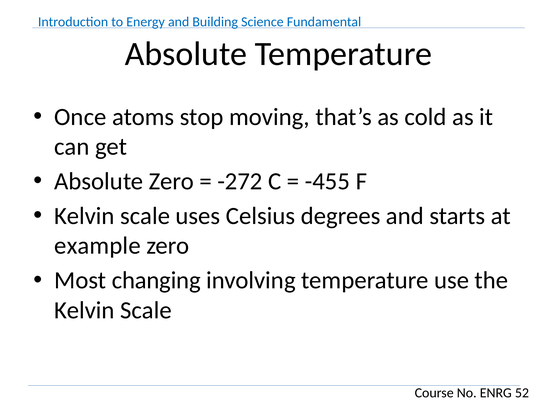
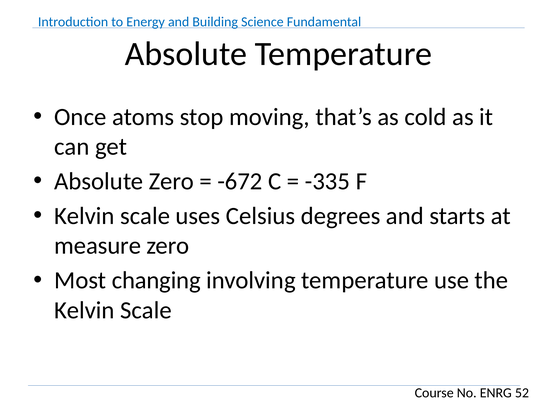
-272: -272 -> -672 (240, 181)
-455: -455 -> -335 (327, 181)
example: example -> measure (98, 246)
